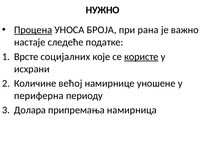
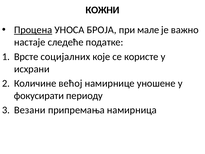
НУЖНО: НУЖНО -> КОЖНИ (103, 10)
рана: рана -> мале (148, 30)
користе underline: present -> none (141, 57)
периферна: периферна -> фокусирати (39, 95)
Долара: Долара -> Везани (30, 110)
